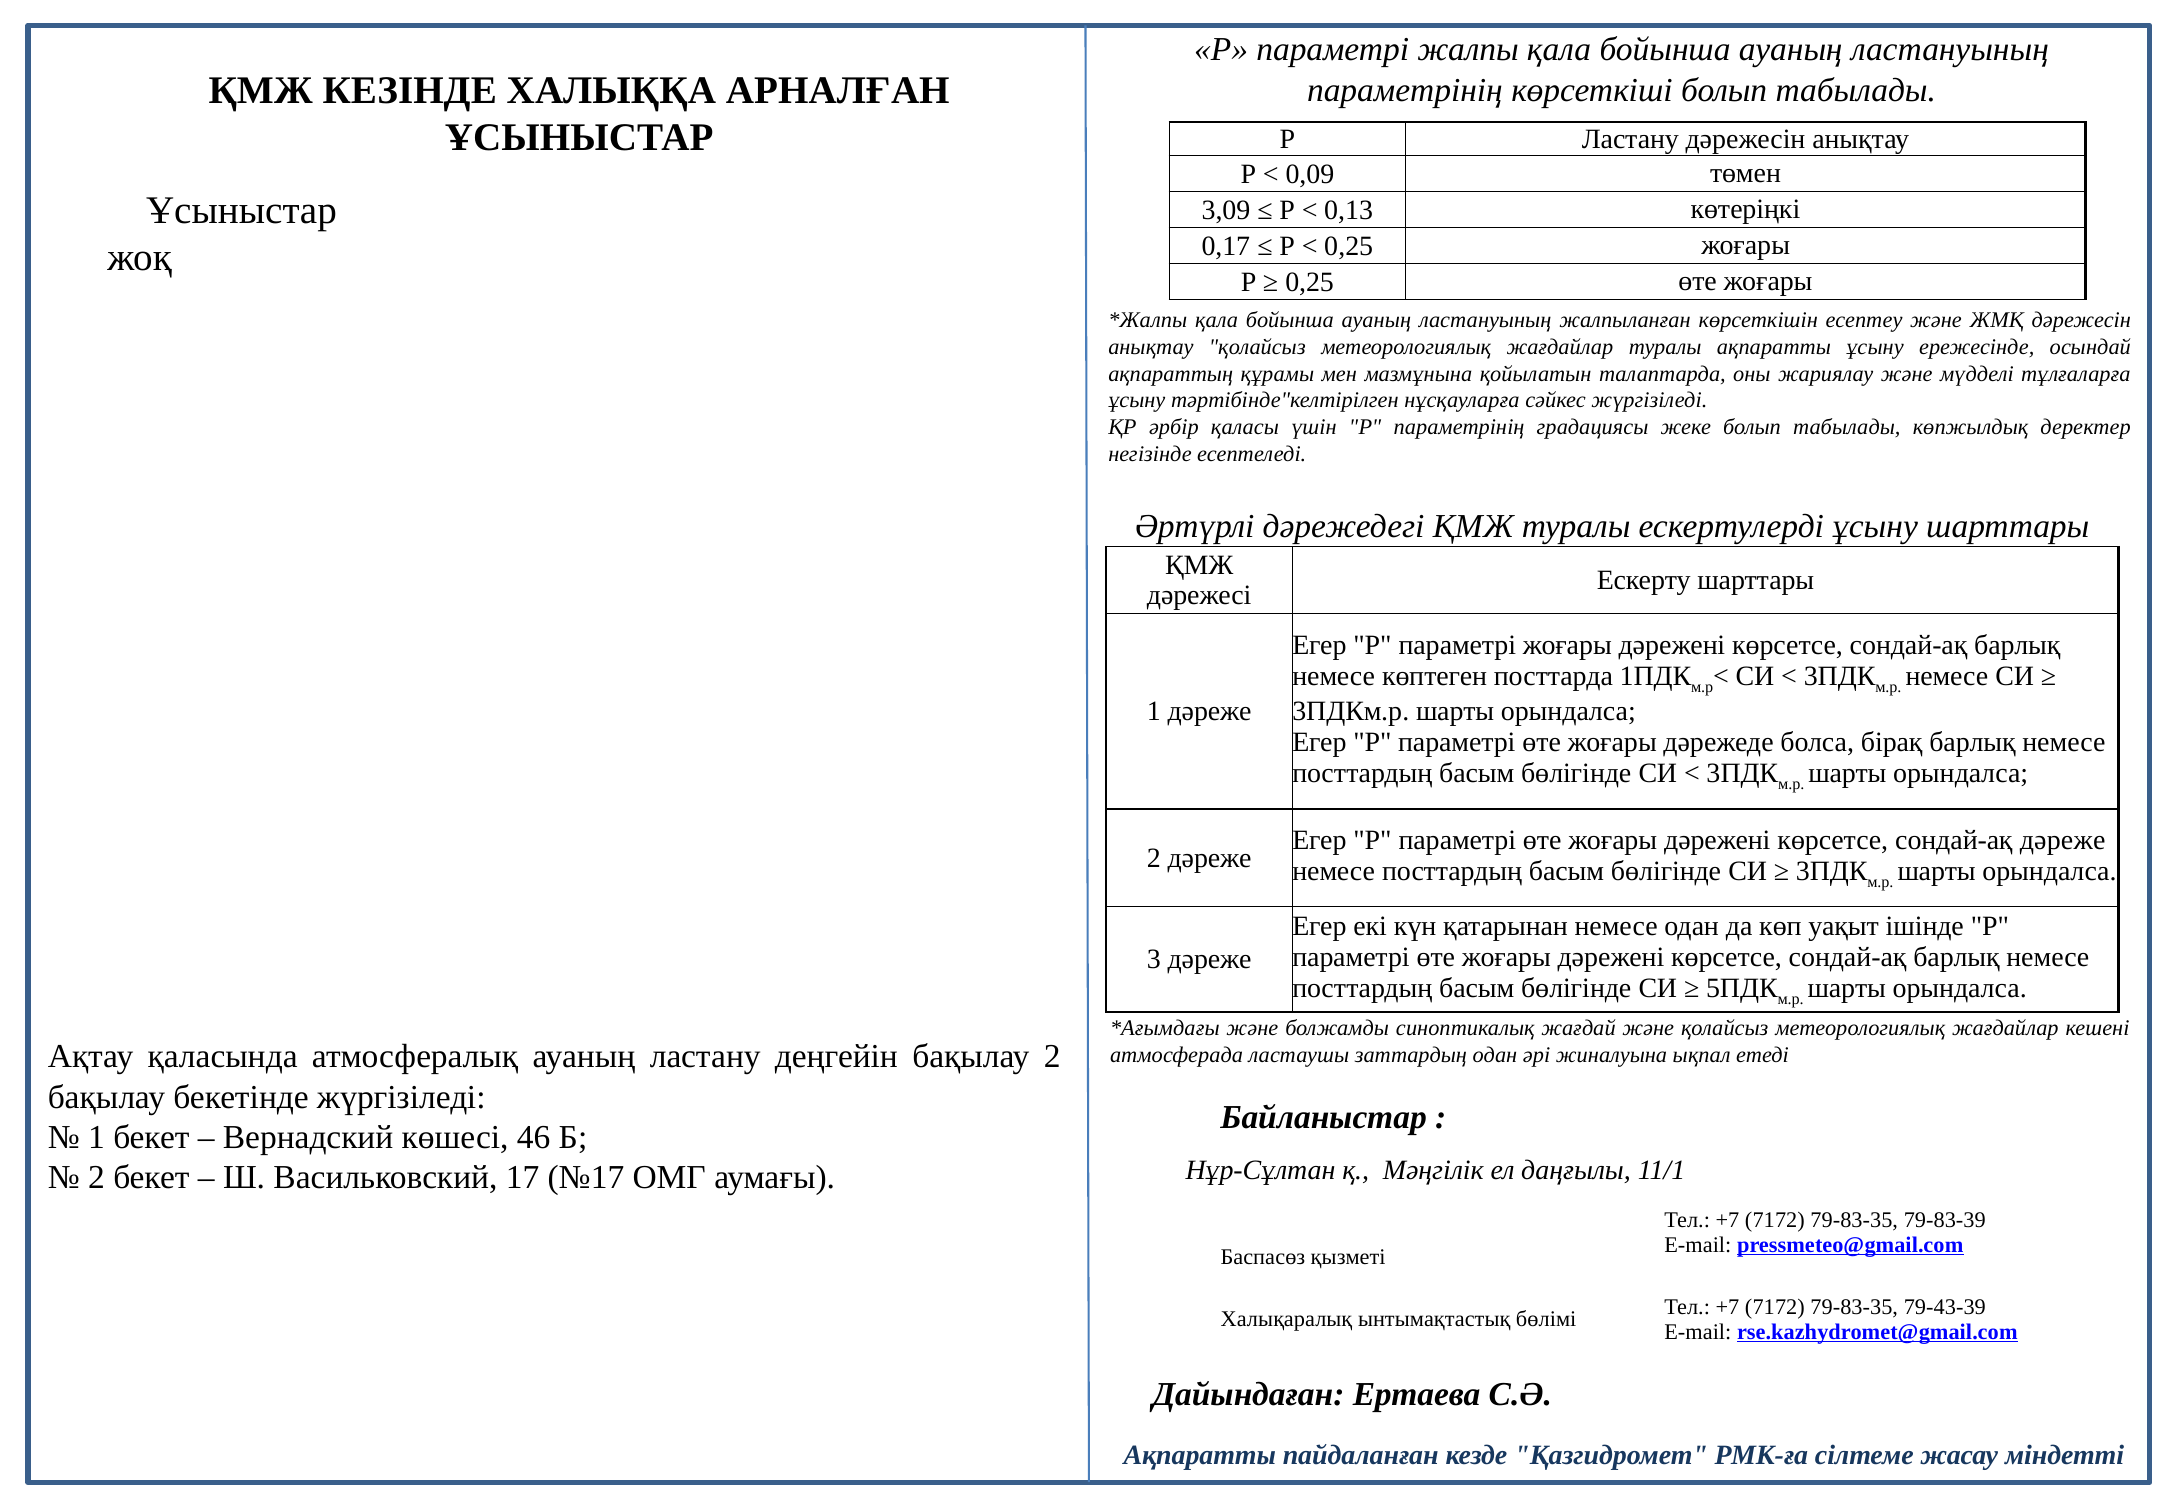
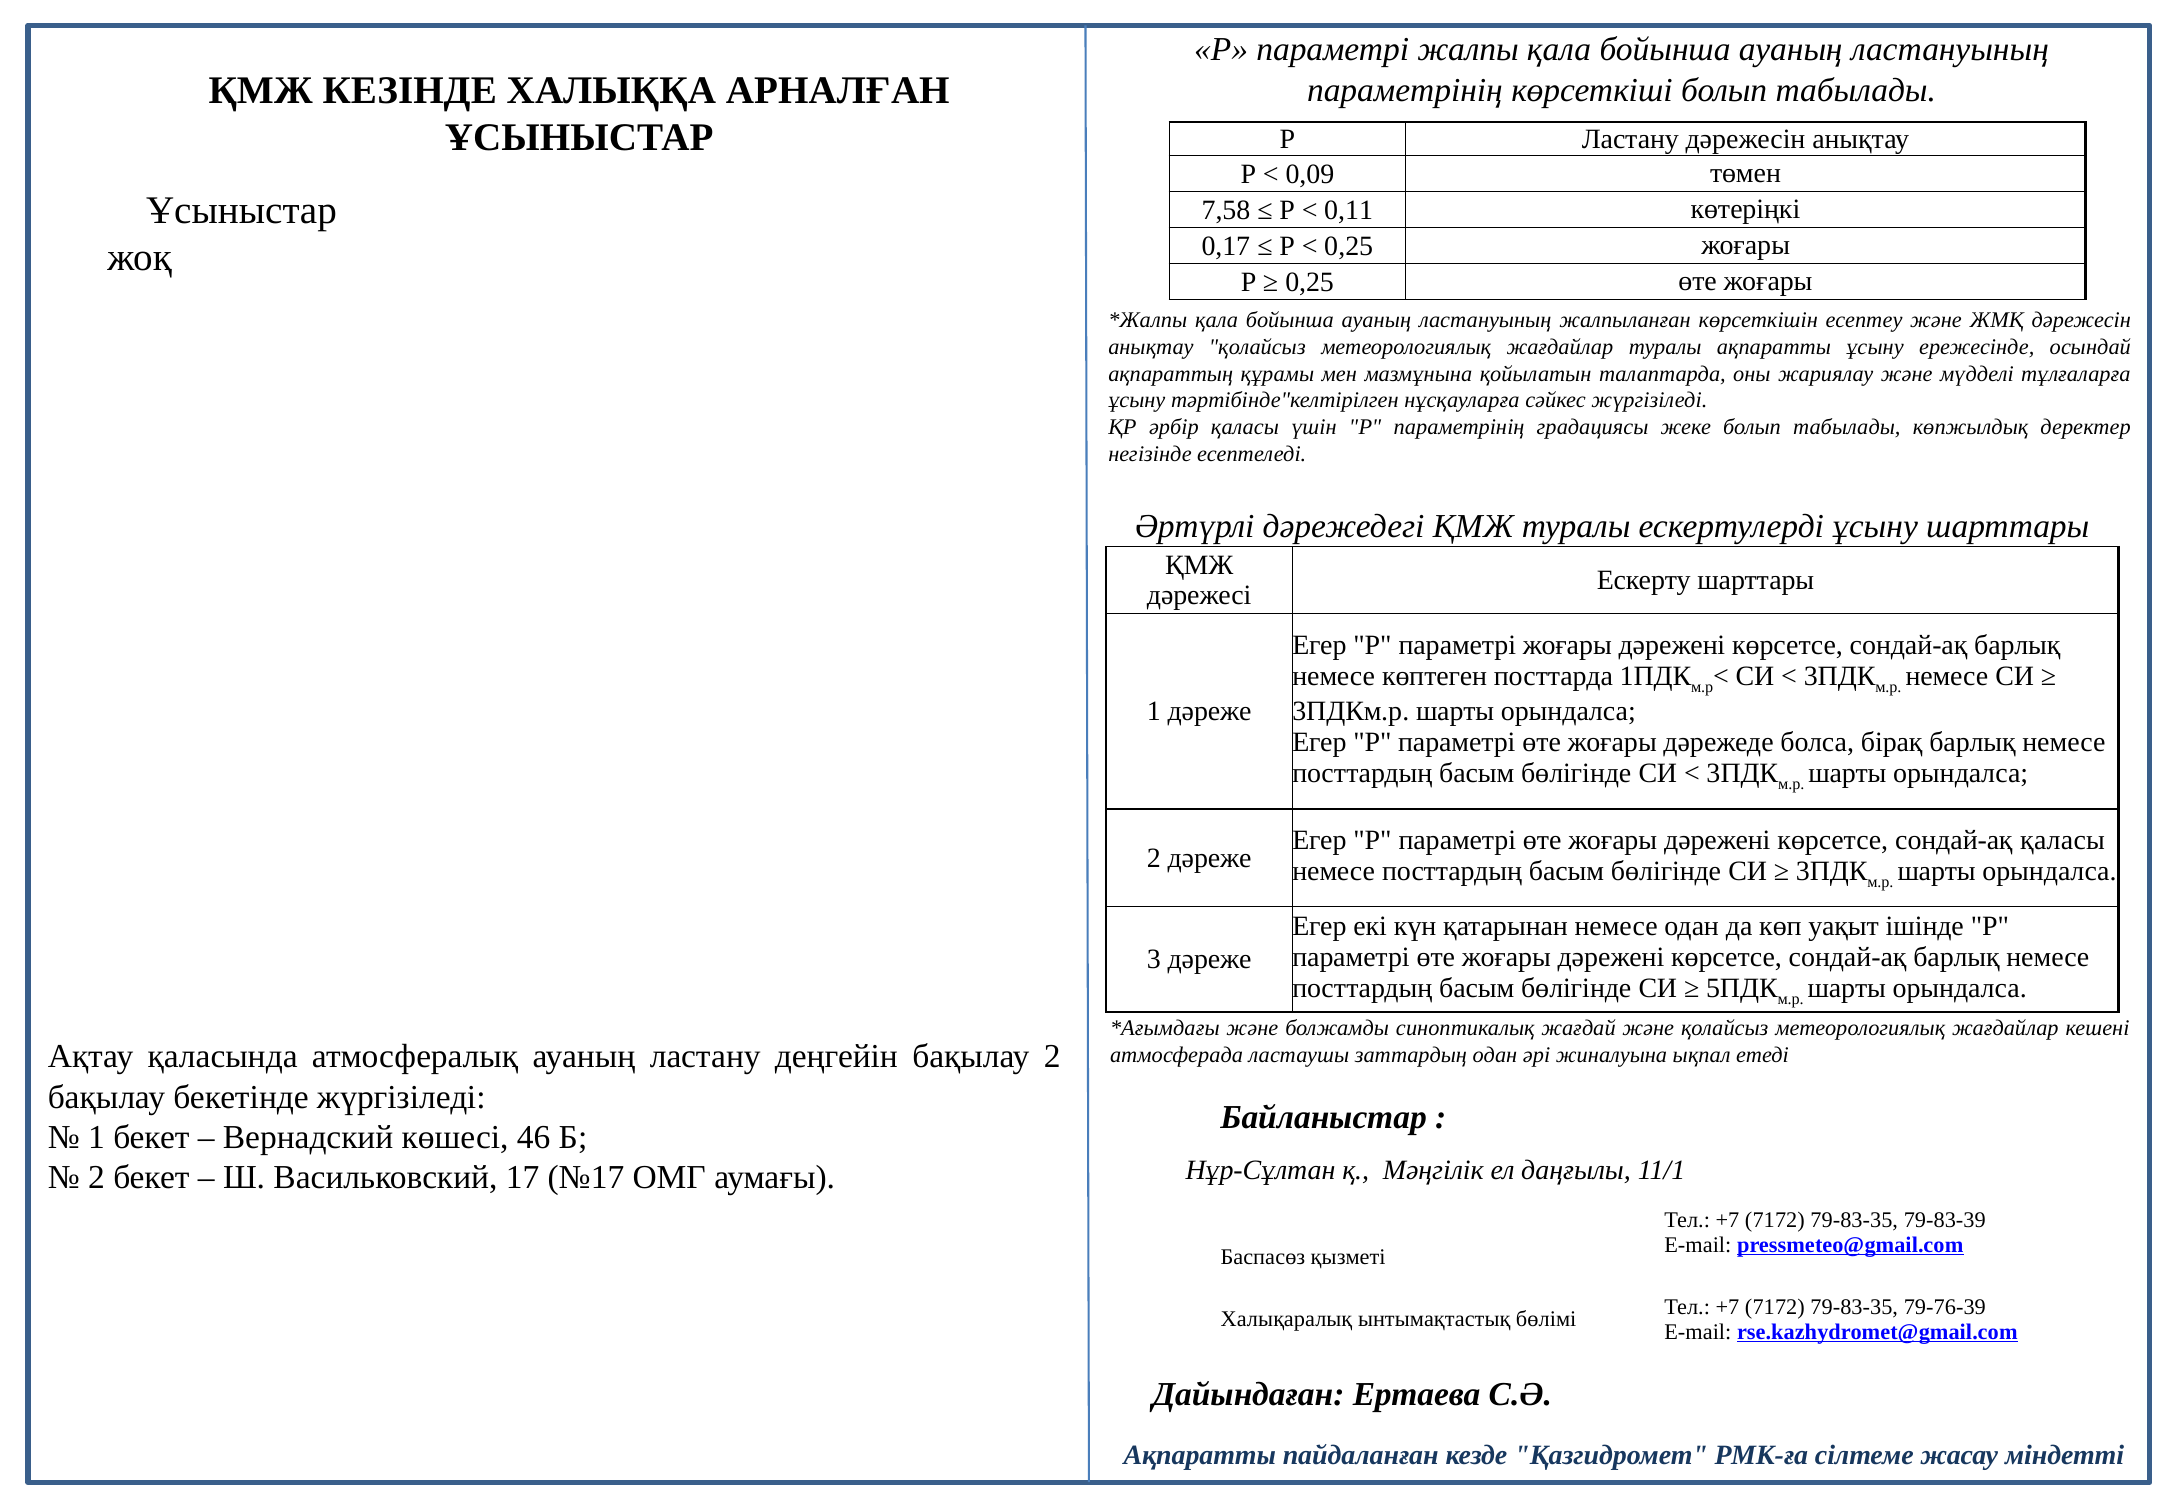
3,09: 3,09 -> 7,58 (1226, 211)
0,13: 0,13 -> 0,11 (1349, 211)
сондай-ақ дәреже: дәреже -> қаласы (2063, 840)
79-43-39: 79-43-39 -> 79-76-39 (1945, 1307)
